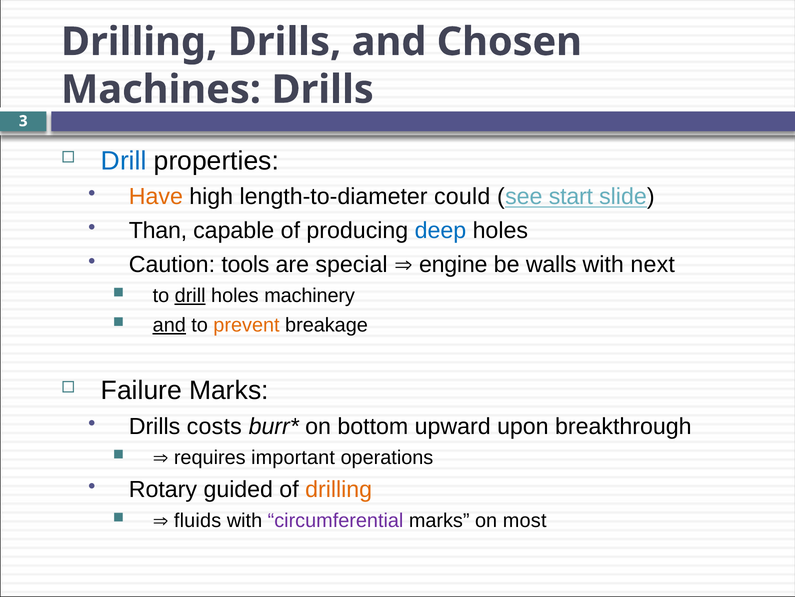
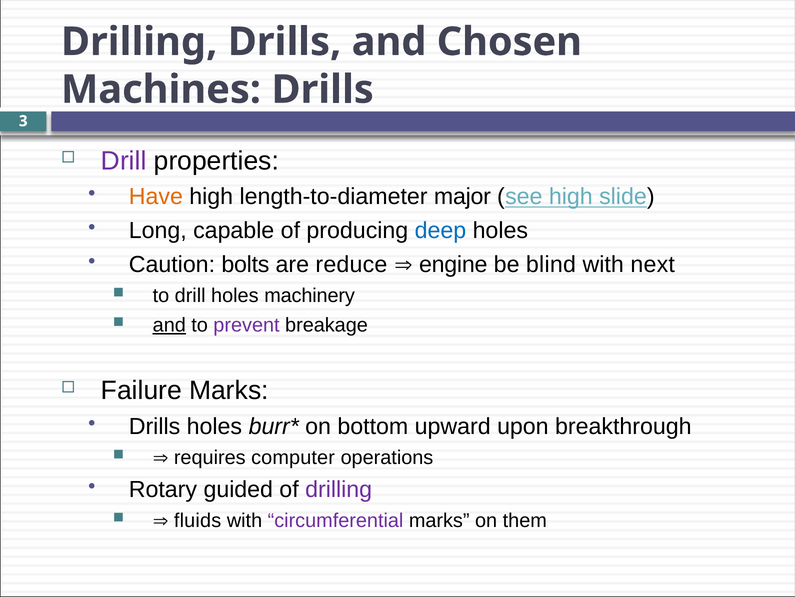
Drill colour: blue -> purple (124, 161)
could: could -> major (462, 197)
see start: start -> high (571, 197)
Than: Than -> Long (158, 230)
tools: tools -> bolts (245, 264)
special: special -> reduce (351, 264)
walls: walls -> blind (551, 264)
drill underline: present -> none (190, 295)
prevent colour: orange -> purple (246, 325)
Drills costs: costs -> holes (214, 426)
important: important -> computer (293, 457)
drilling colour: orange -> purple (339, 489)
most: most -> them (525, 520)
